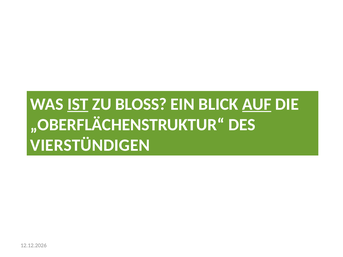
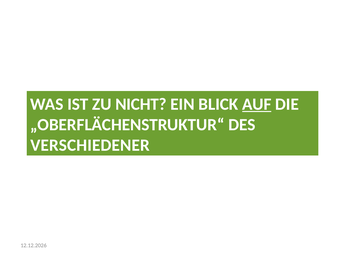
IST underline: present -> none (78, 104)
BLOSS: BLOSS -> NICHT (141, 104)
VIERSTÜNDIGEN: VIERSTÜNDIGEN -> VERSCHIEDENER (90, 145)
